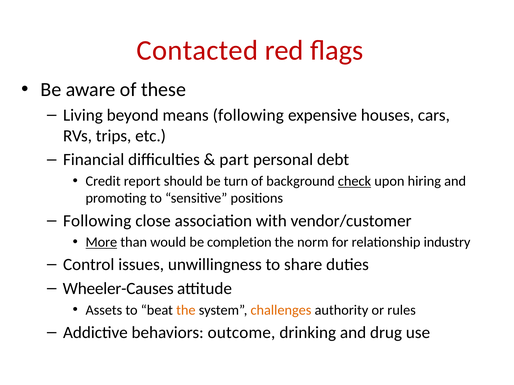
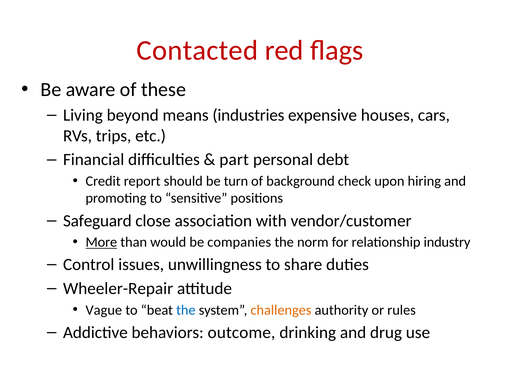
means following: following -> industries (248, 115)
check underline: present -> none (355, 181)
Following: Following -> Safeguard (97, 221)
completion: completion -> companies (239, 242)
Wheeler-Causes: Wheeler-Causes -> Wheeler-Repair (118, 289)
Assets: Assets -> Vague (104, 310)
the colour: orange -> blue (186, 310)
